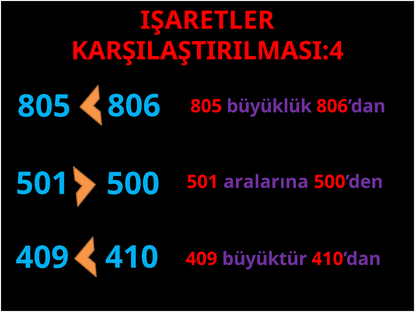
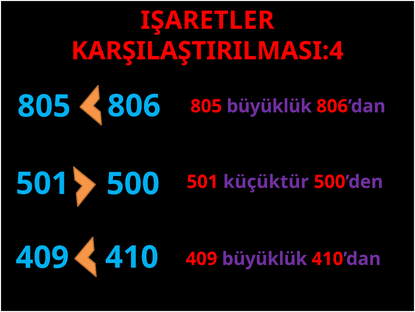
aralarına: aralarına -> küçüktür (266, 181)
409 büyüktür: büyüktür -> büyüklük (265, 258)
